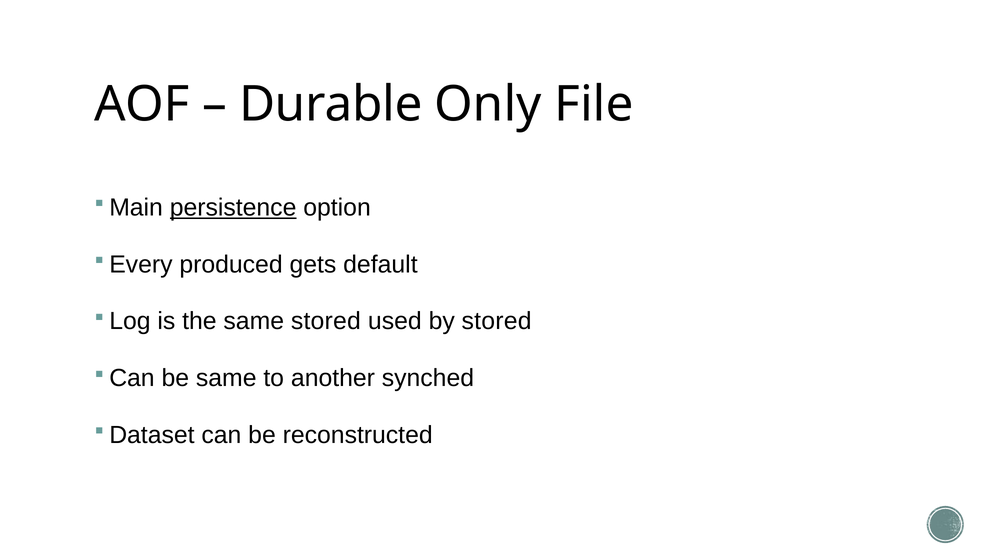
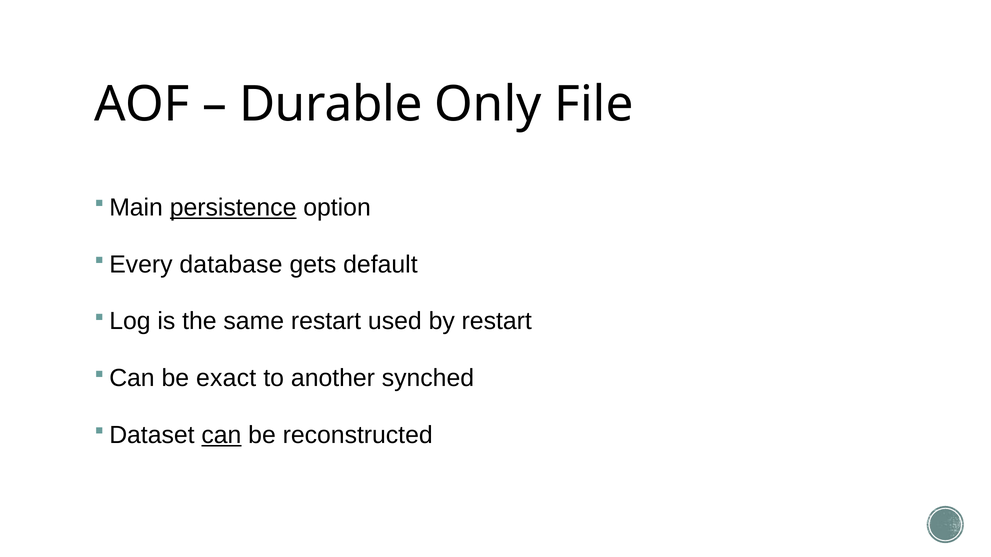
produced: produced -> database (231, 265)
same stored: stored -> restart (326, 322)
by stored: stored -> restart (497, 322)
be same: same -> exact (226, 379)
can underline: none -> present (221, 436)
